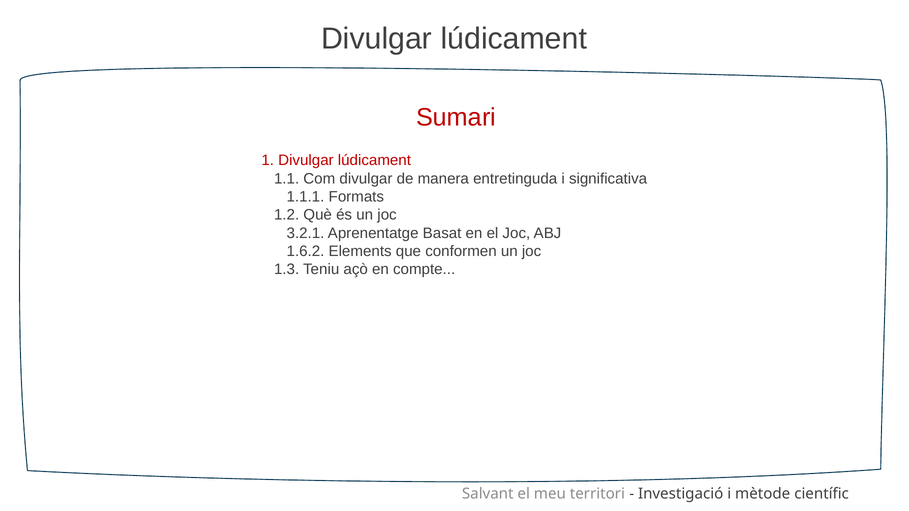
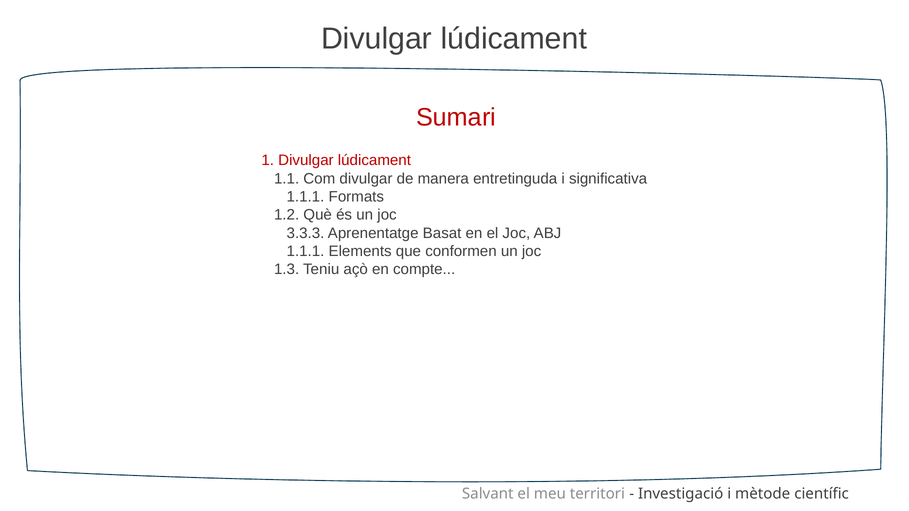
3.2.1: 3.2.1 -> 3.3.3 (306, 233)
1.6.2: 1.6.2 -> 1.1.1 (306, 251)
